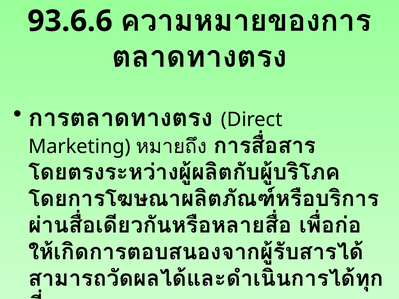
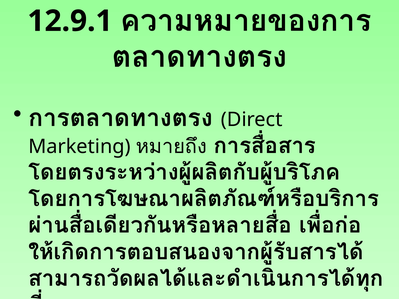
93.6.6: 93.6.6 -> 12.9.1 (70, 21)
